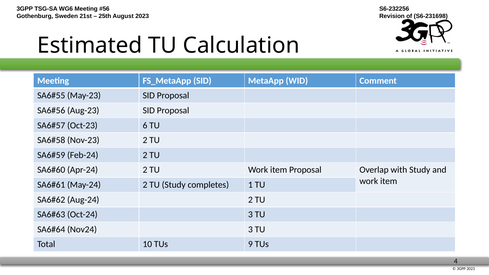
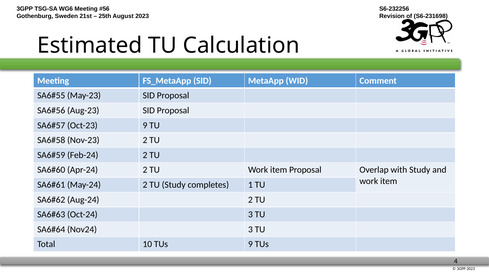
Oct-23 6: 6 -> 9 (145, 125)
